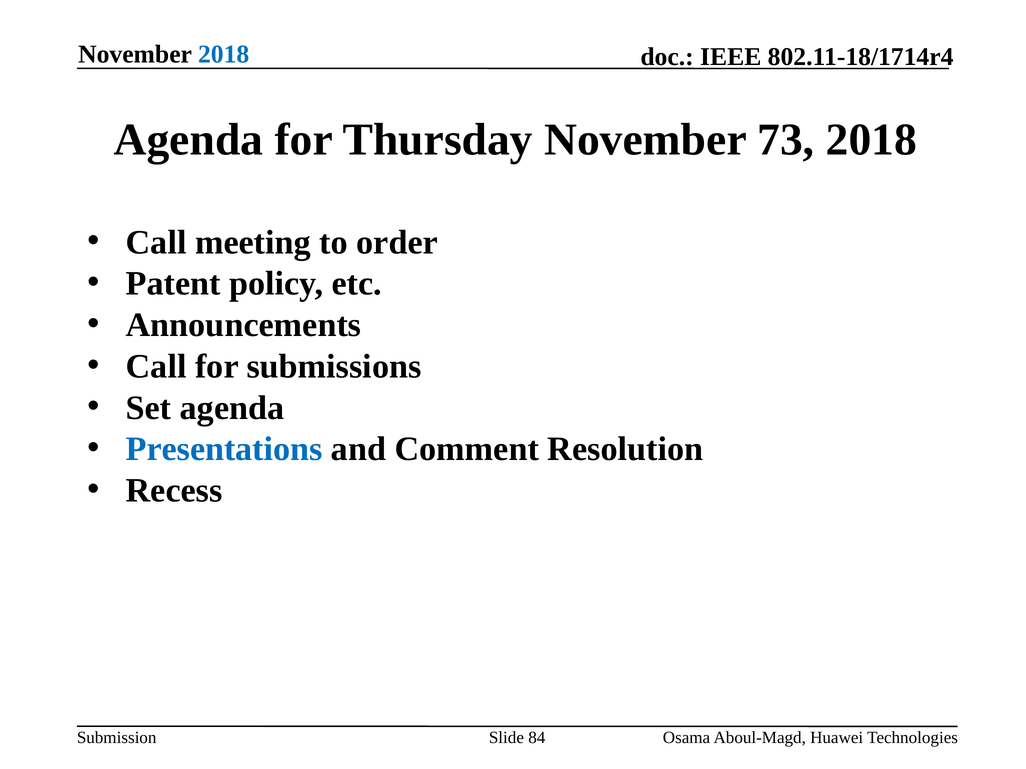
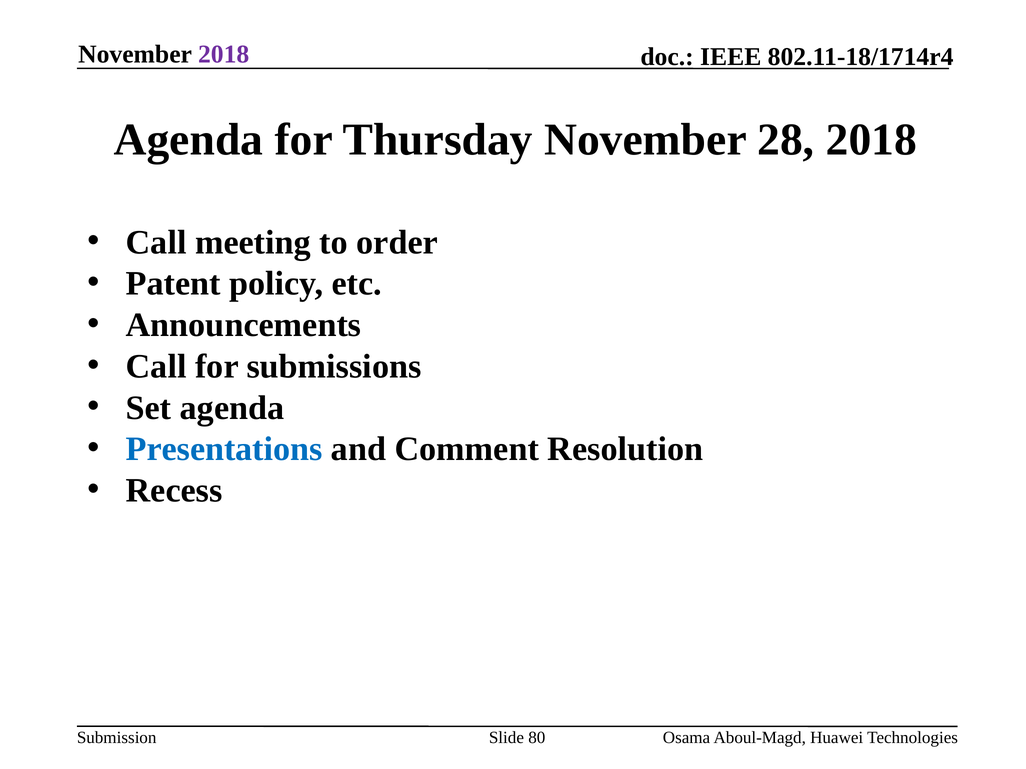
2018 colour: blue -> purple (224, 54)
73: 73 -> 28 (786, 140)
84: 84 -> 80 (537, 738)
